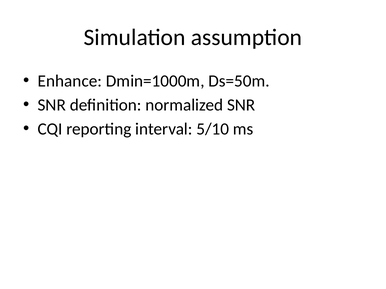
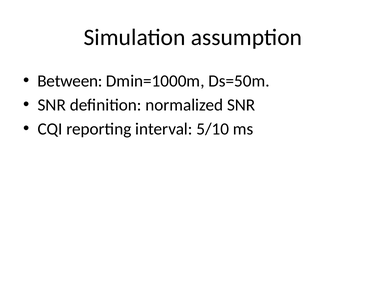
Enhance: Enhance -> Between (70, 81)
